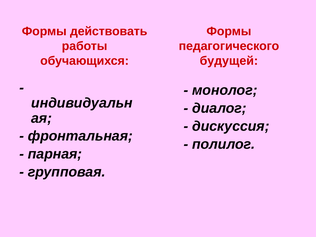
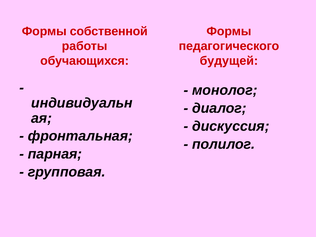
действовать: действовать -> собственной (109, 31)
